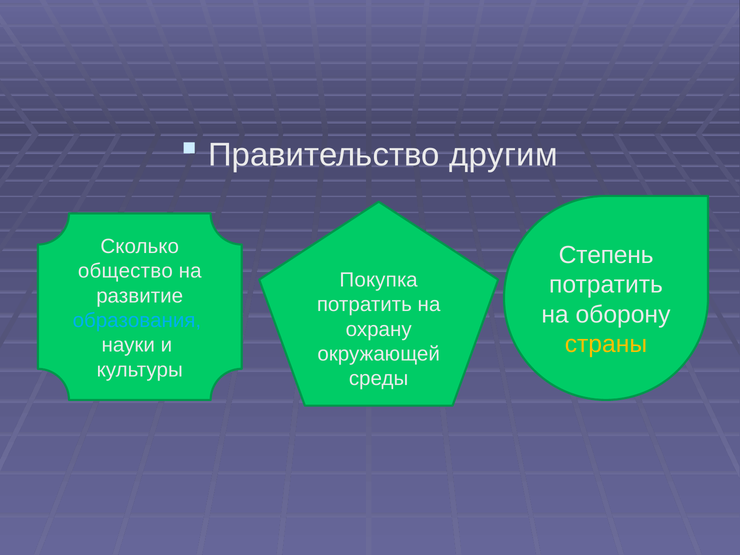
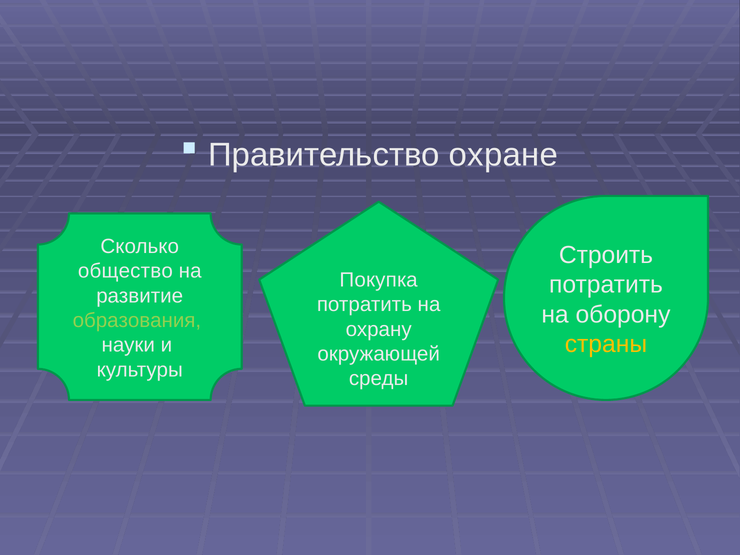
другим: другим -> охране (504, 155)
Степень: Степень -> Строить (606, 255)
образования colour: light blue -> light green (137, 320)
